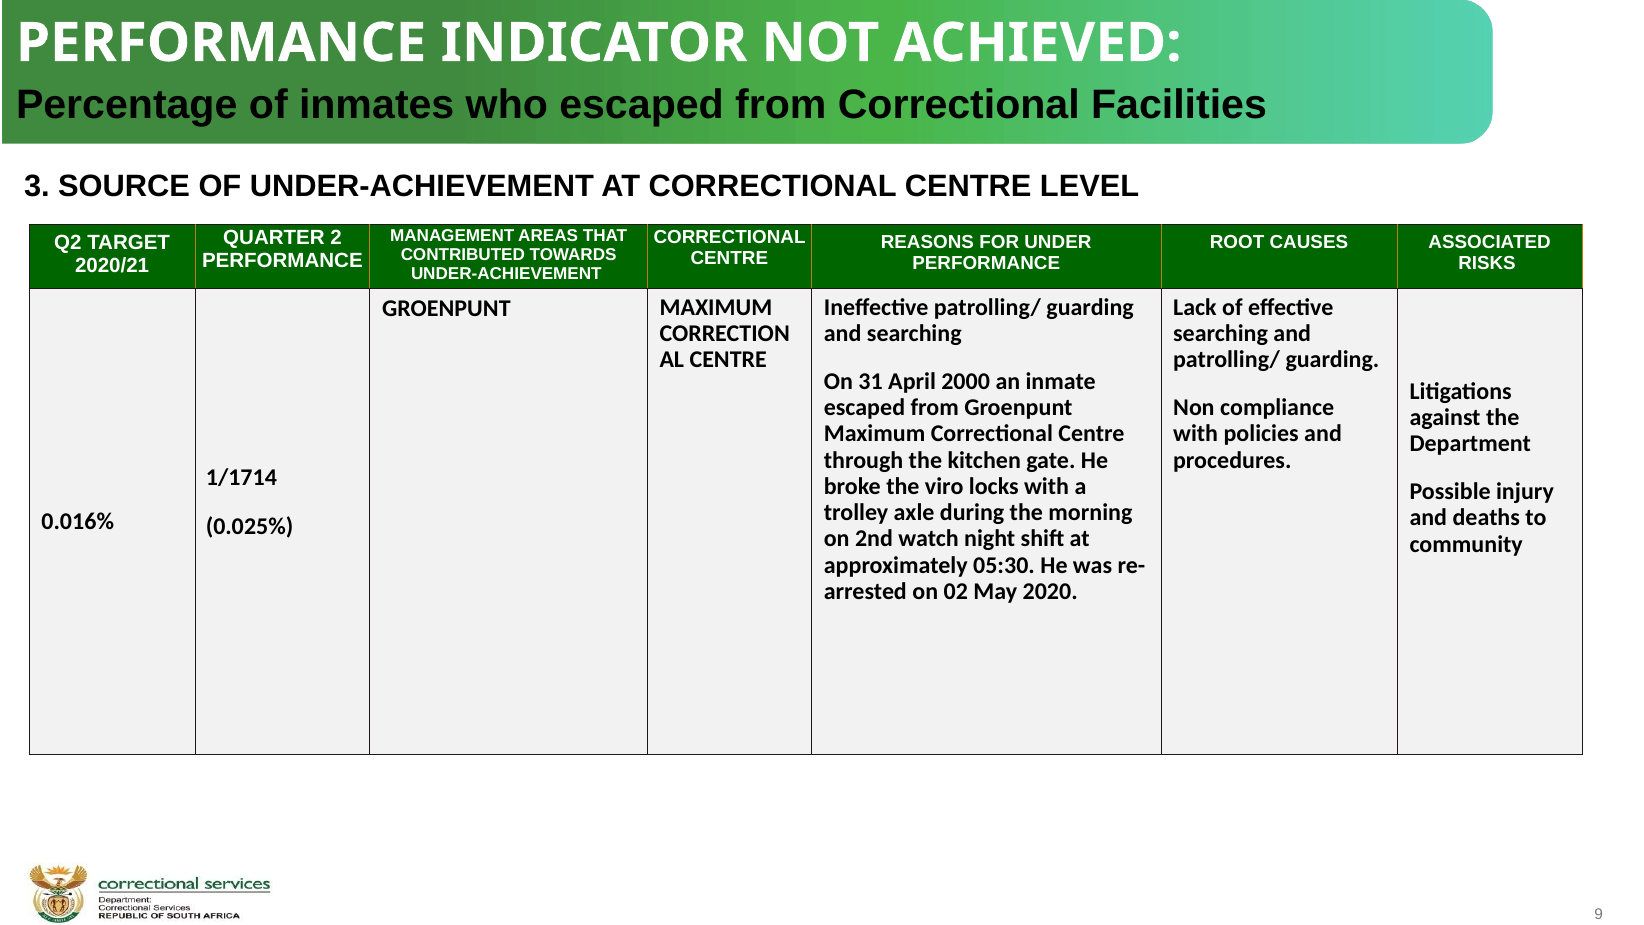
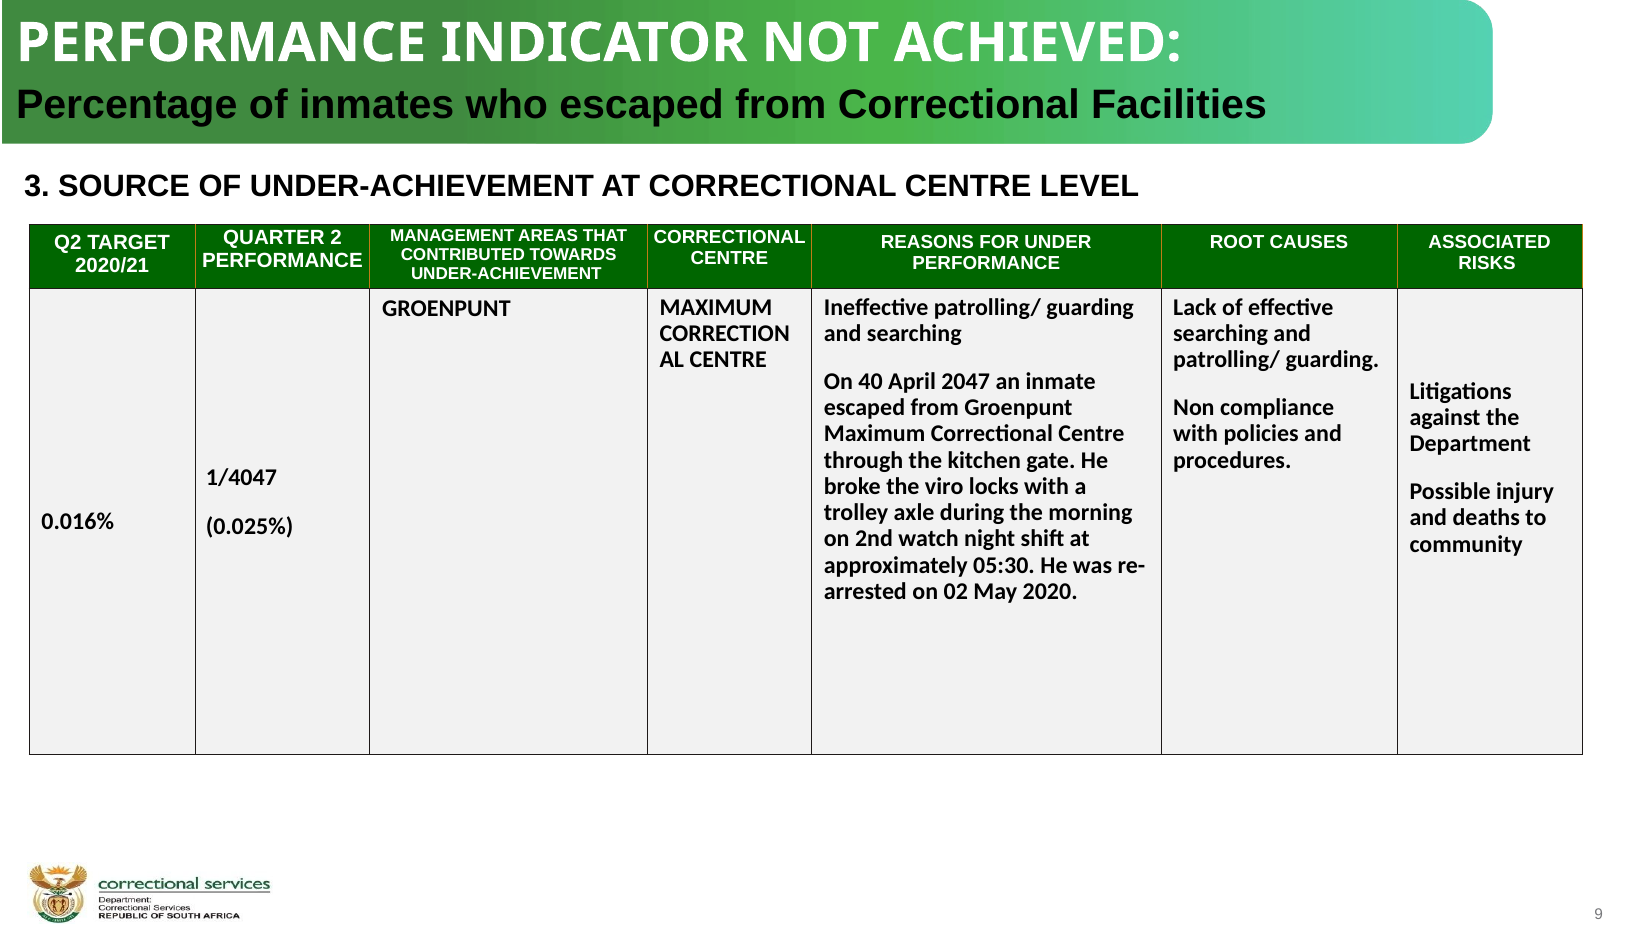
31: 31 -> 40 (871, 381)
2000: 2000 -> 2047 (966, 381)
1/1714: 1/1714 -> 1/4047 (241, 478)
